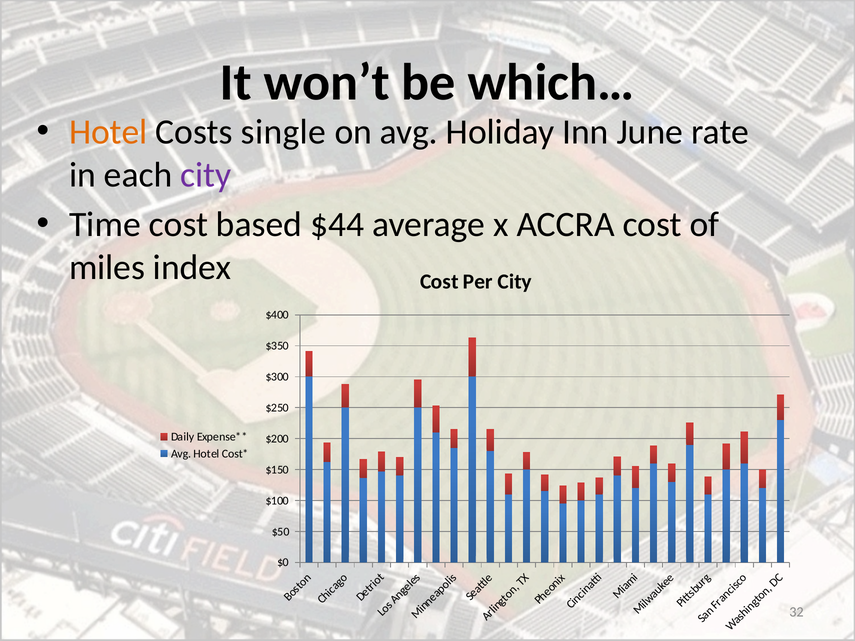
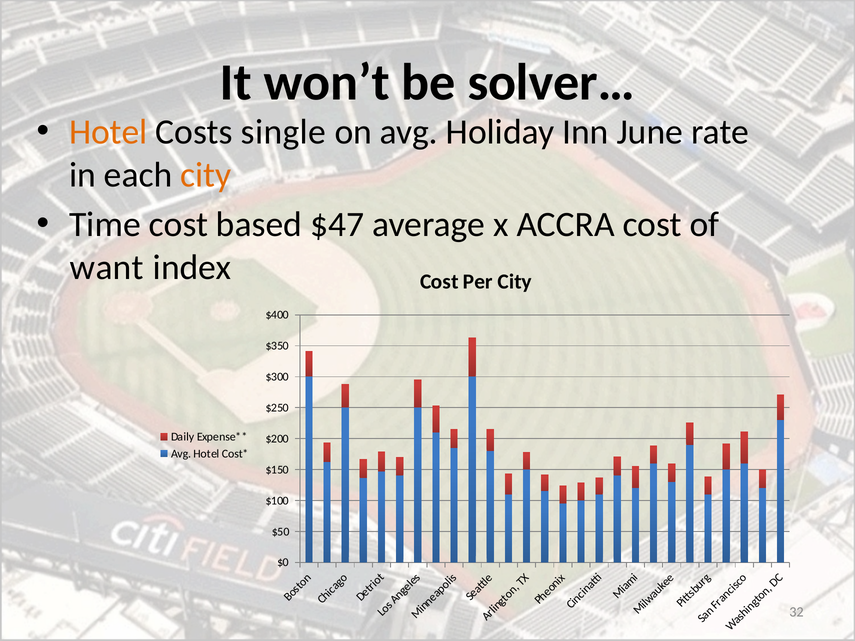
which…: which… -> solver… (551, 83)
city colour: purple -> orange (206, 175)
$44: $44 -> $47 (337, 225)
miles: miles -> want (107, 267)
